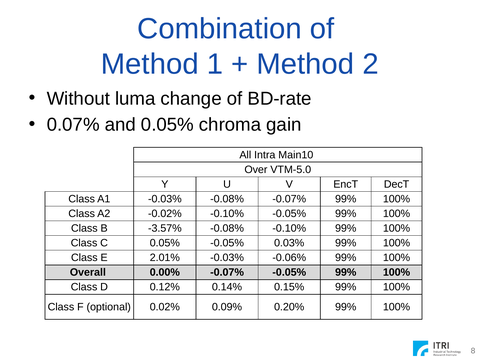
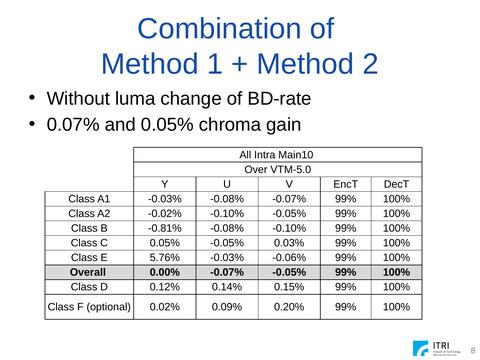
-3.57%: -3.57% -> -0.81% (165, 228)
2.01%: 2.01% -> 5.76% (165, 258)
